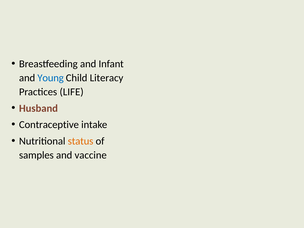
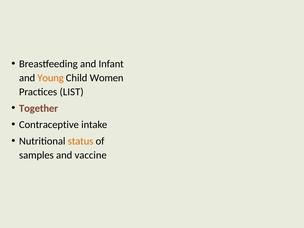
Young colour: blue -> orange (51, 78)
Literacy: Literacy -> Women (107, 78)
LIFE: LIFE -> LIST (72, 92)
Husband: Husband -> Together (39, 108)
